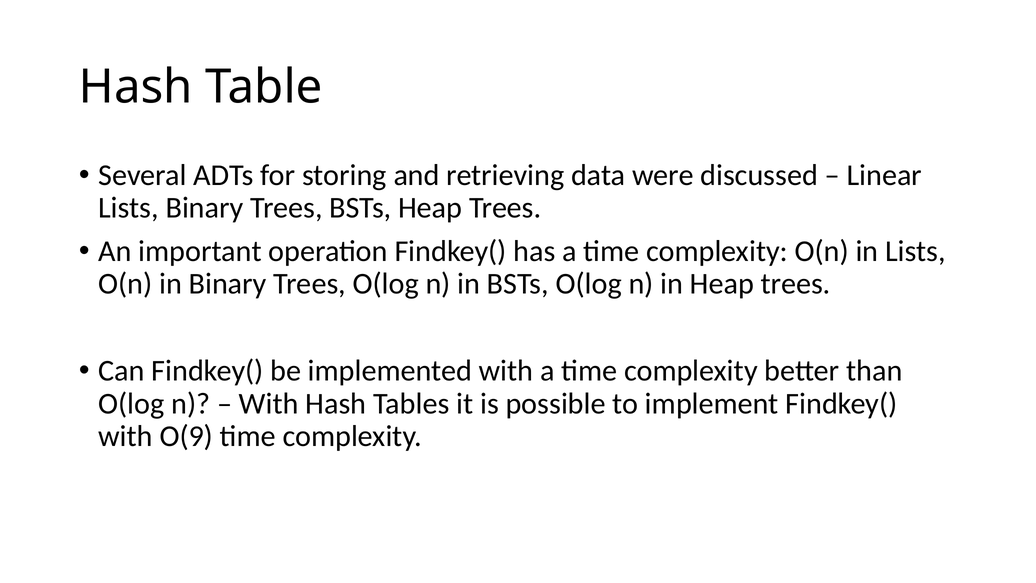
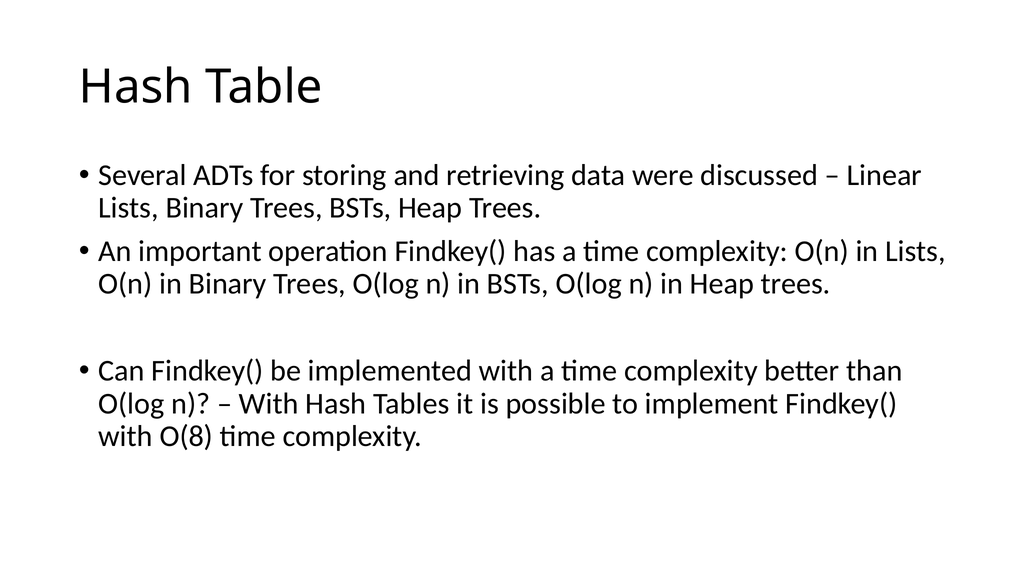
O(9: O(9 -> O(8 (186, 436)
